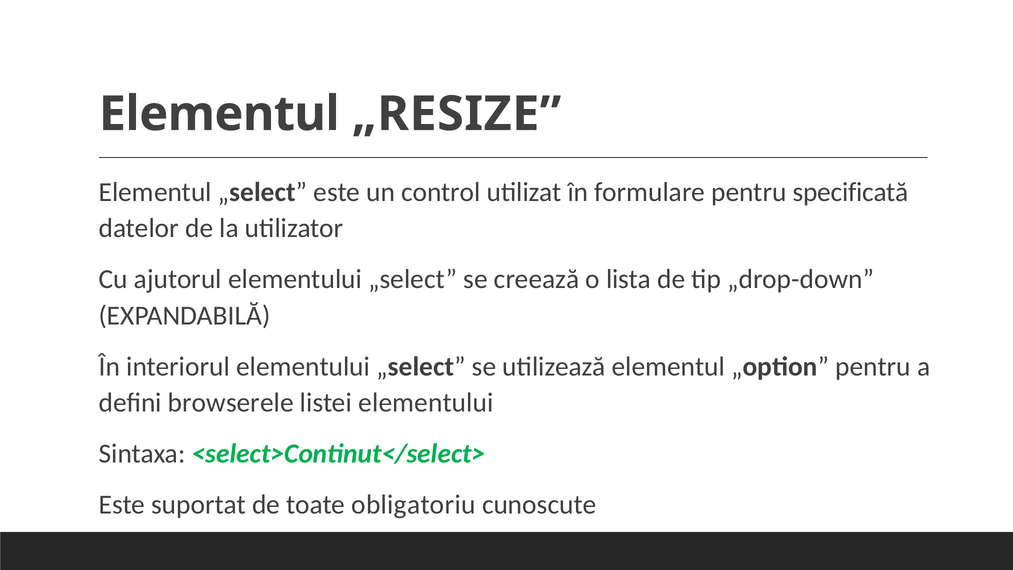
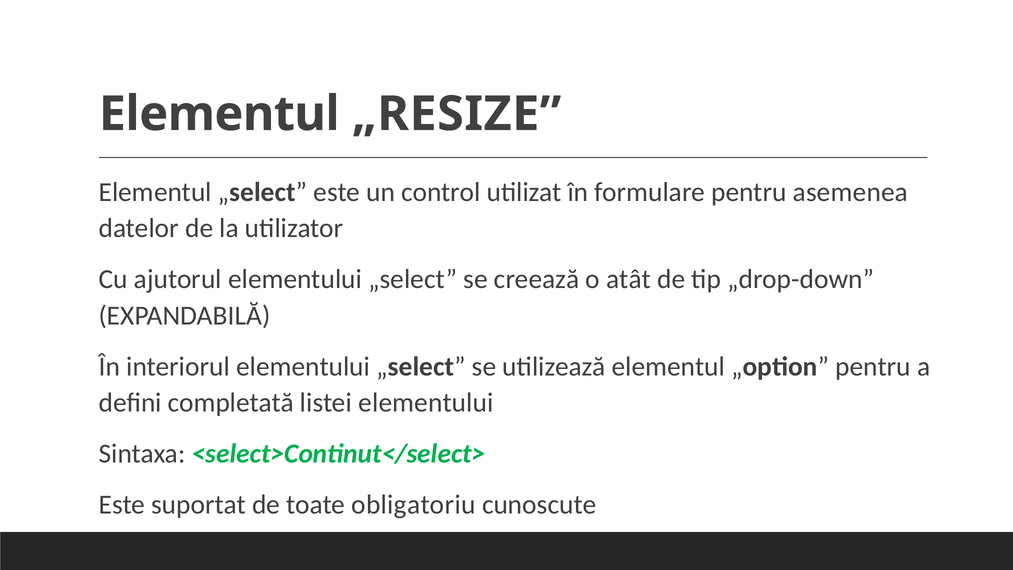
specificată: specificată -> asemenea (850, 192)
lista: lista -> atât (628, 279)
browserele: browserele -> completată (231, 403)
